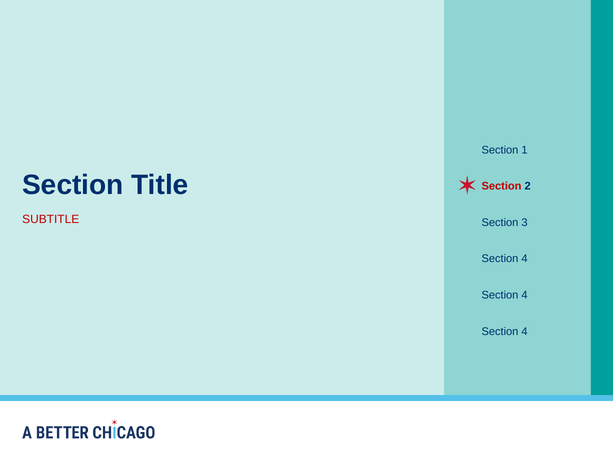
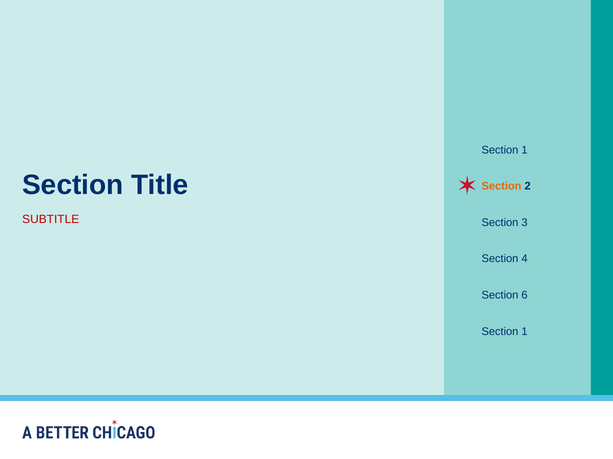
Section colour: red -> orange (502, 186)
4: 4 -> 6 (525, 296)
4: 4 -> 1 (525, 332)
